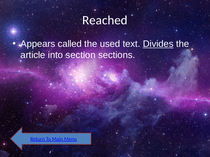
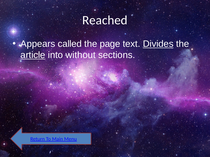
used: used -> page (110, 44)
article underline: none -> present (33, 55)
section: section -> without (81, 55)
